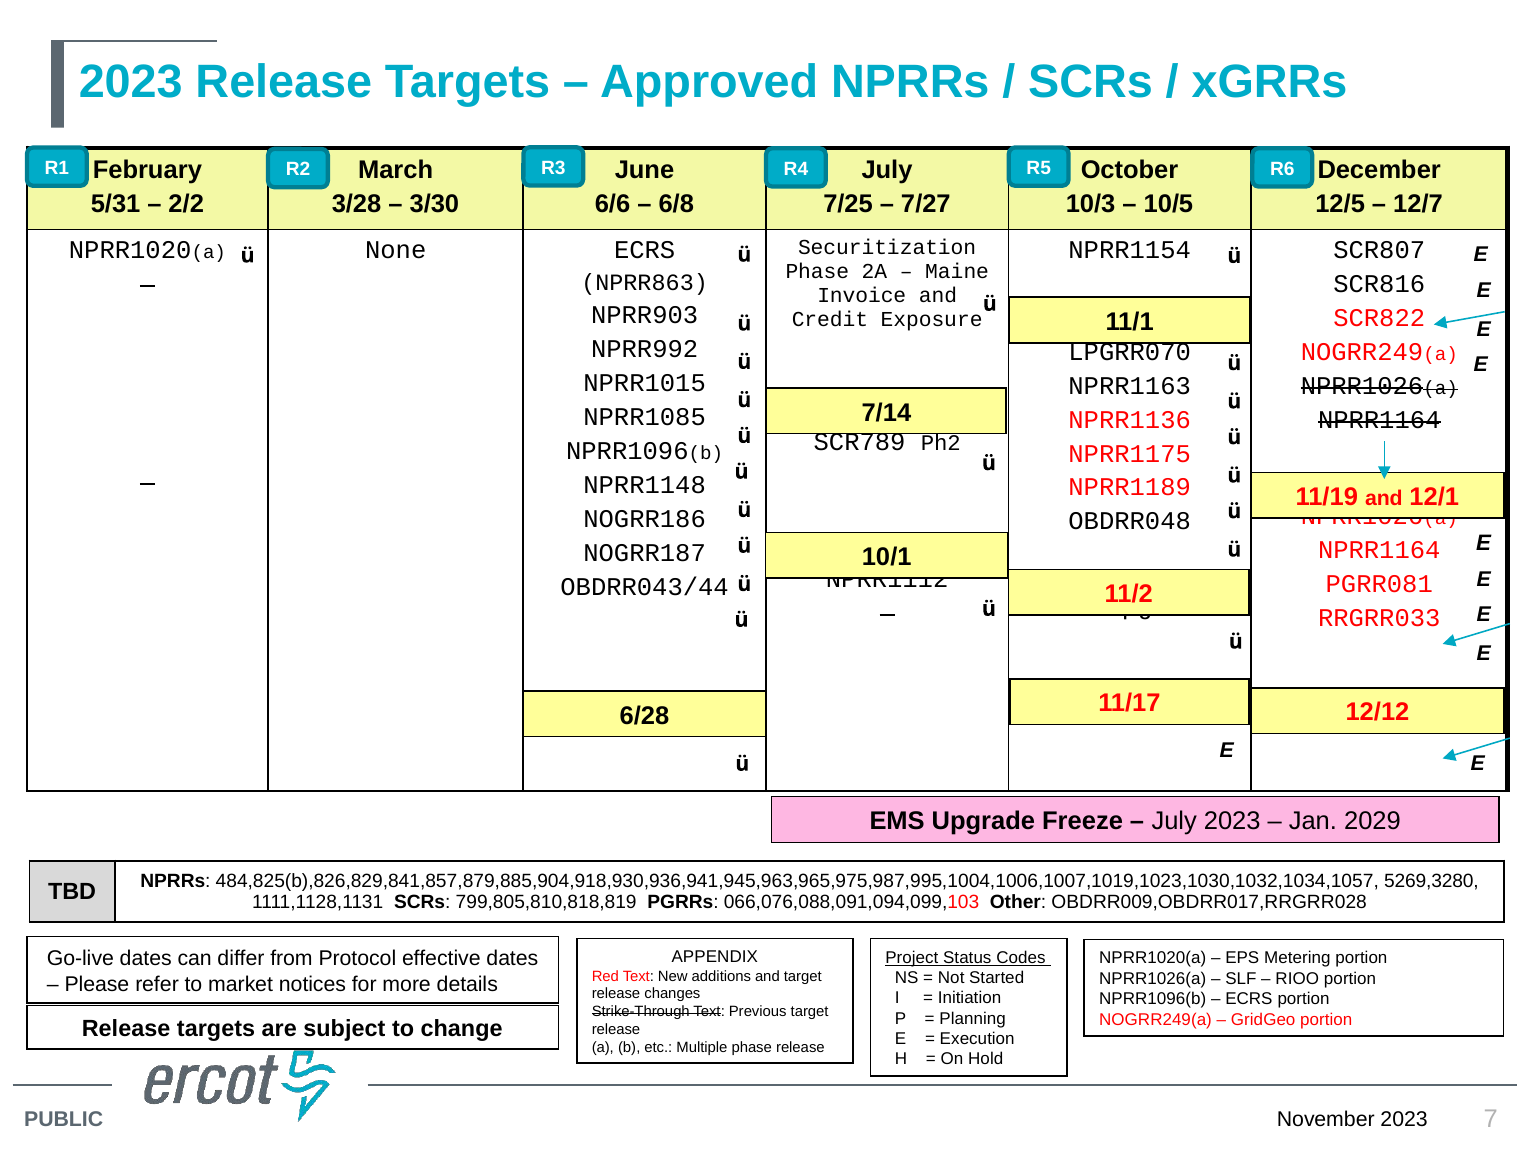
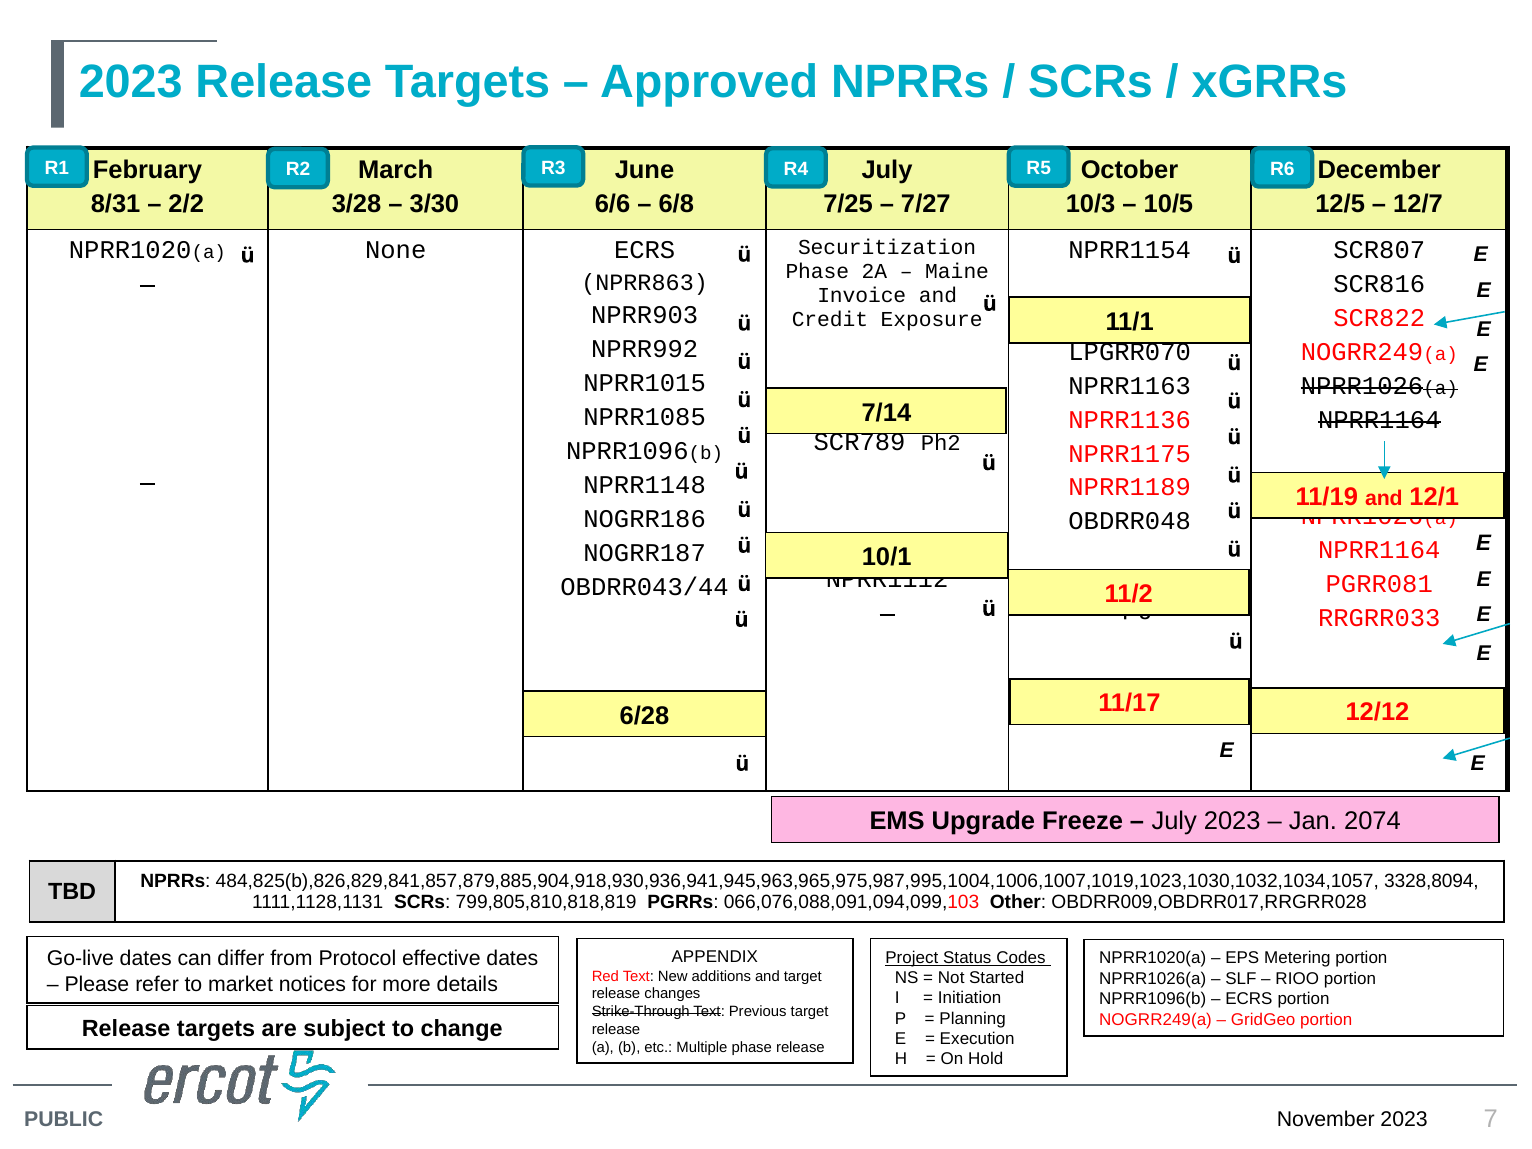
5/31: 5/31 -> 8/31 (116, 204)
2029: 2029 -> 2074 (1373, 821)
5269,3280: 5269,3280 -> 3328,8094 (1431, 881)
